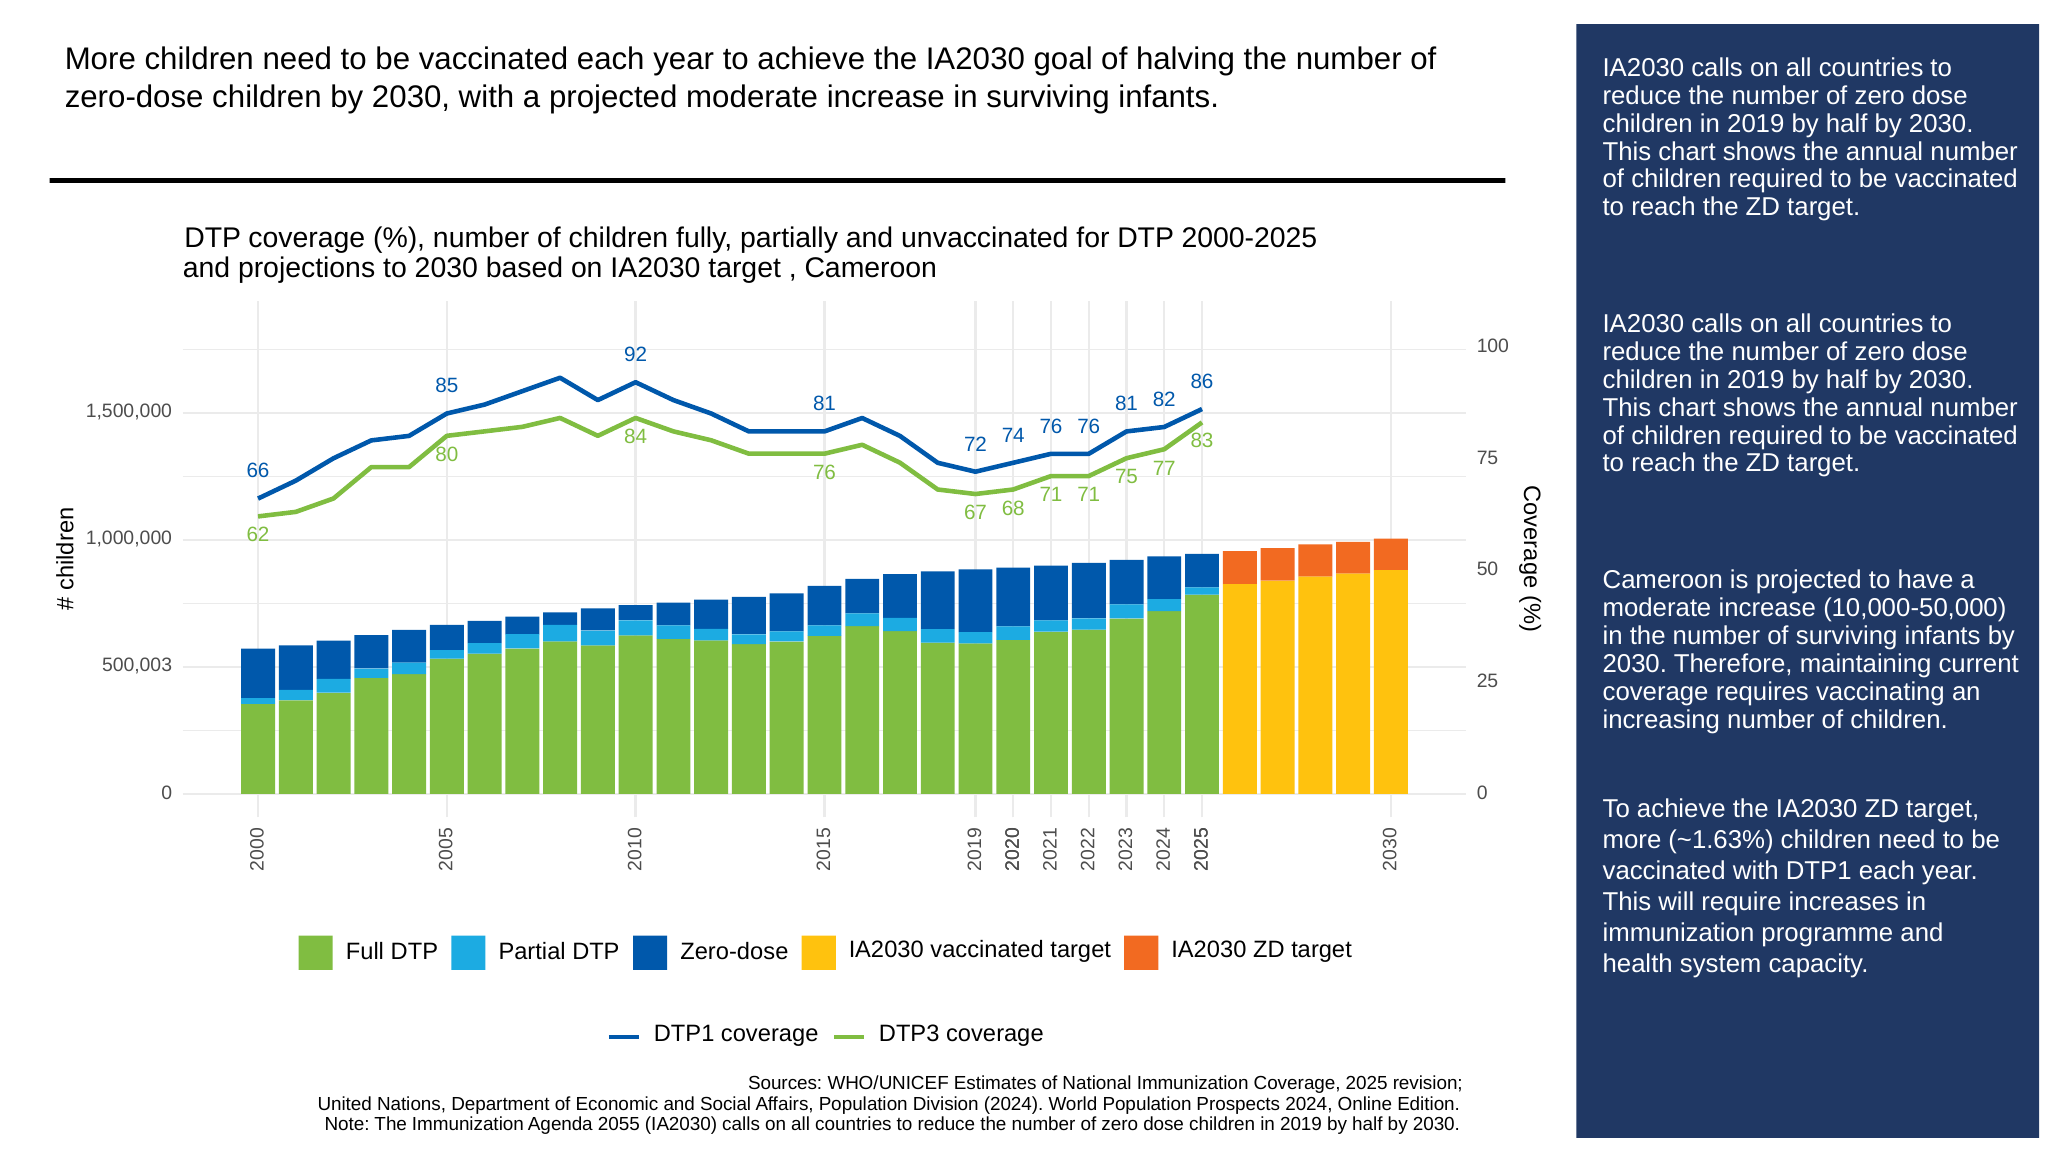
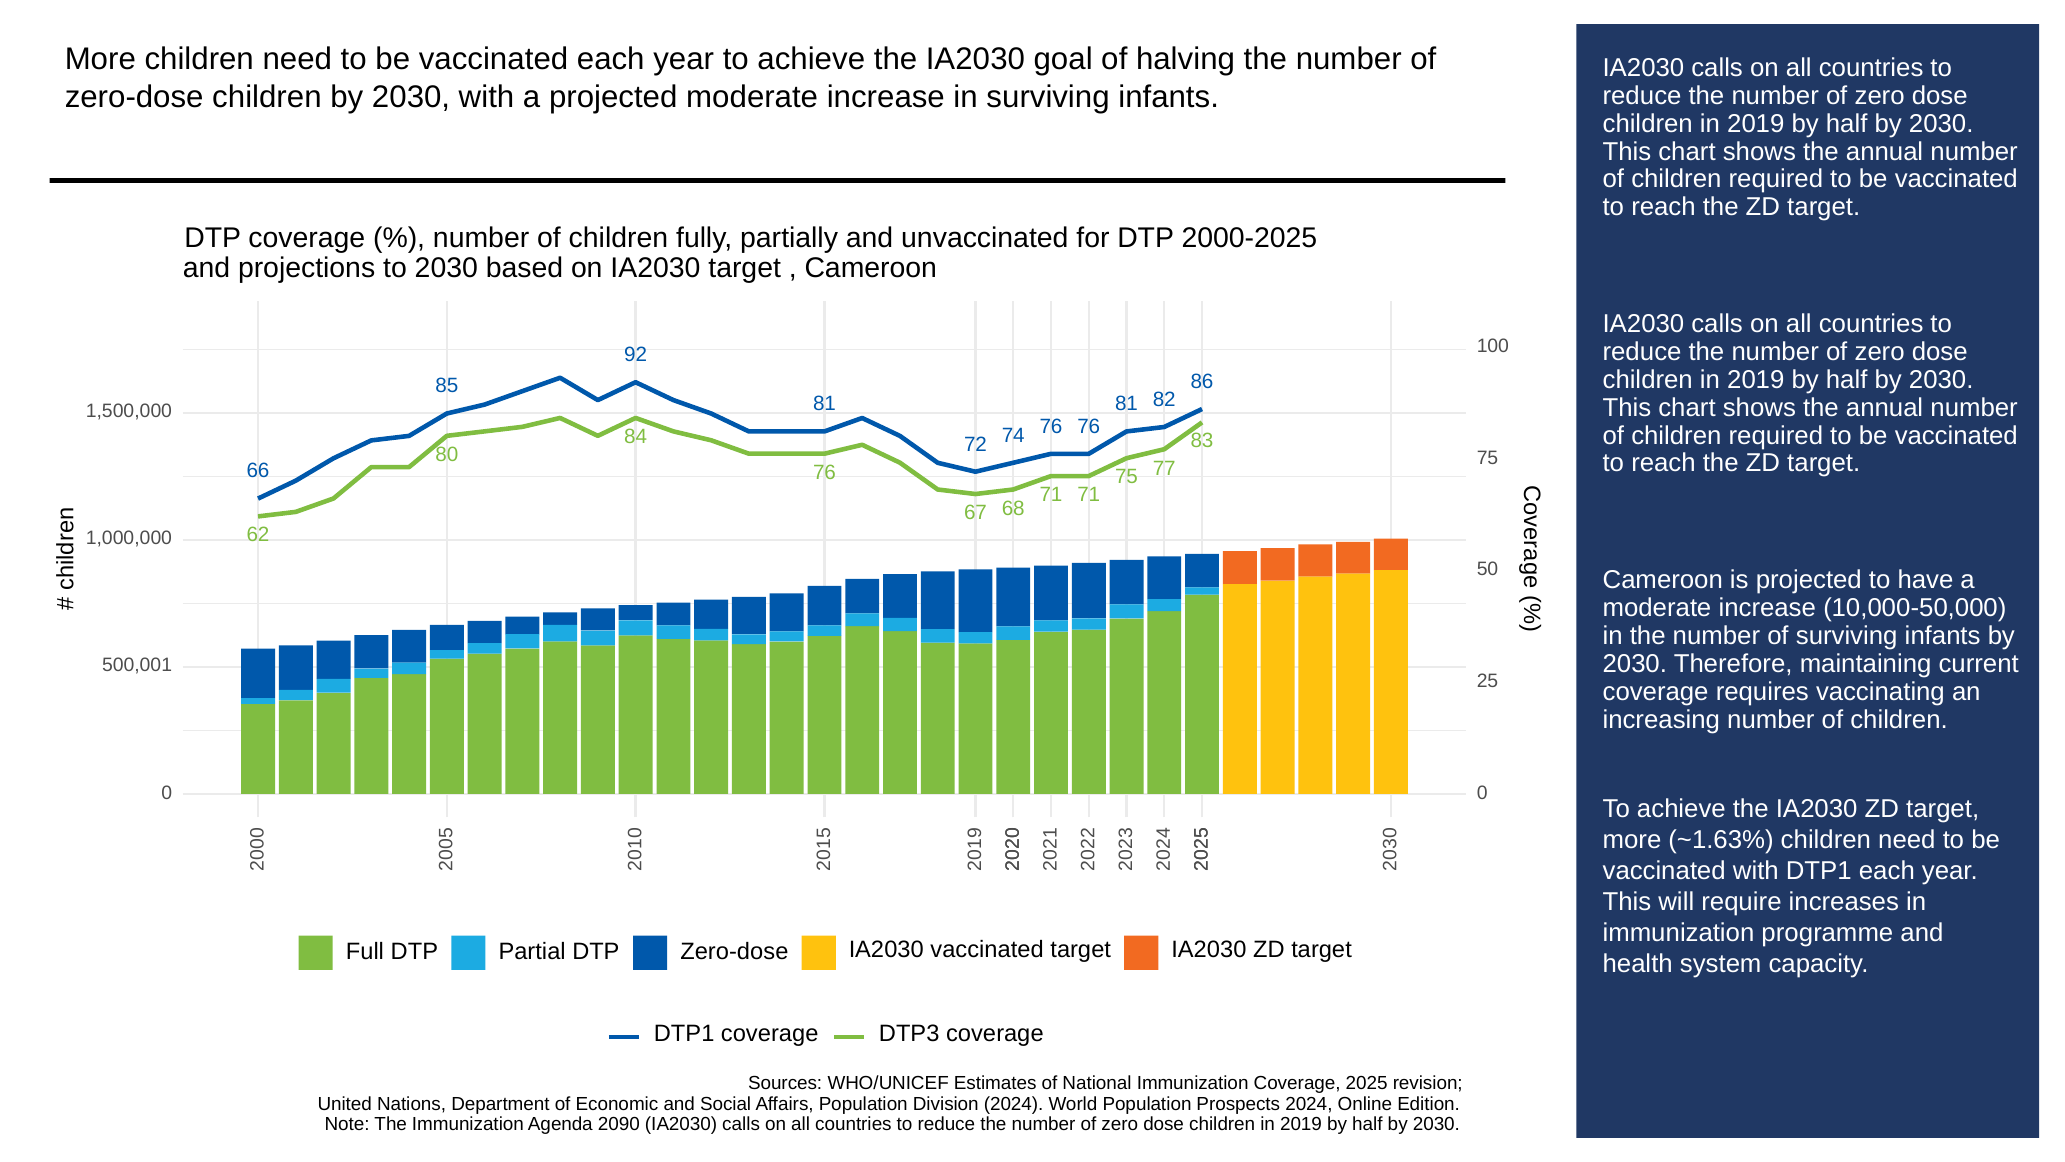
500,003: 500,003 -> 500,001 (137, 665)
2055: 2055 -> 2090 (619, 1124)
